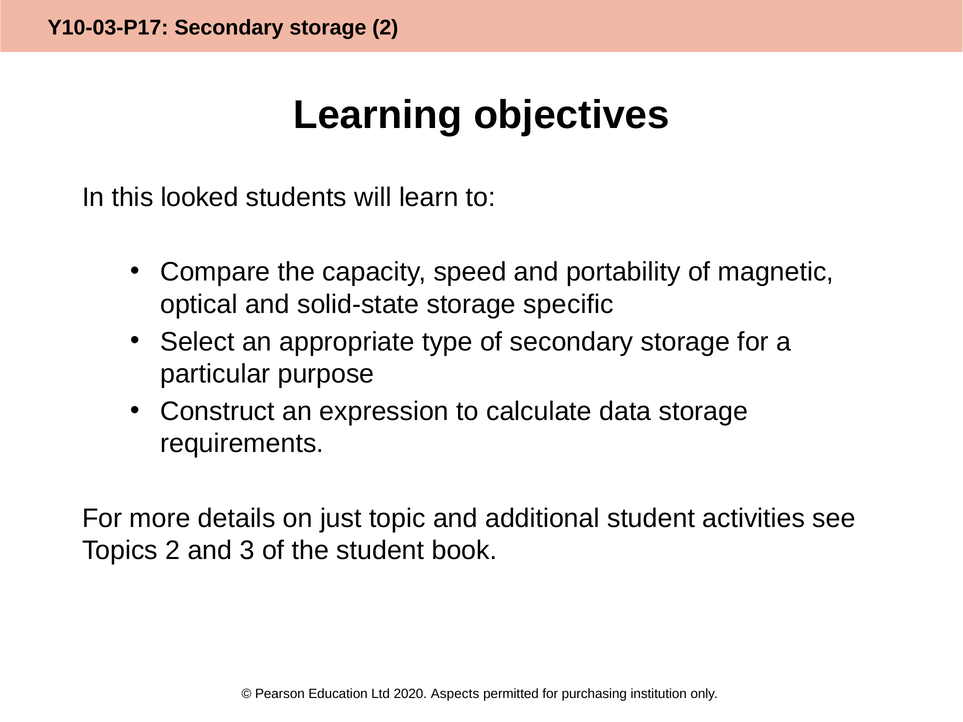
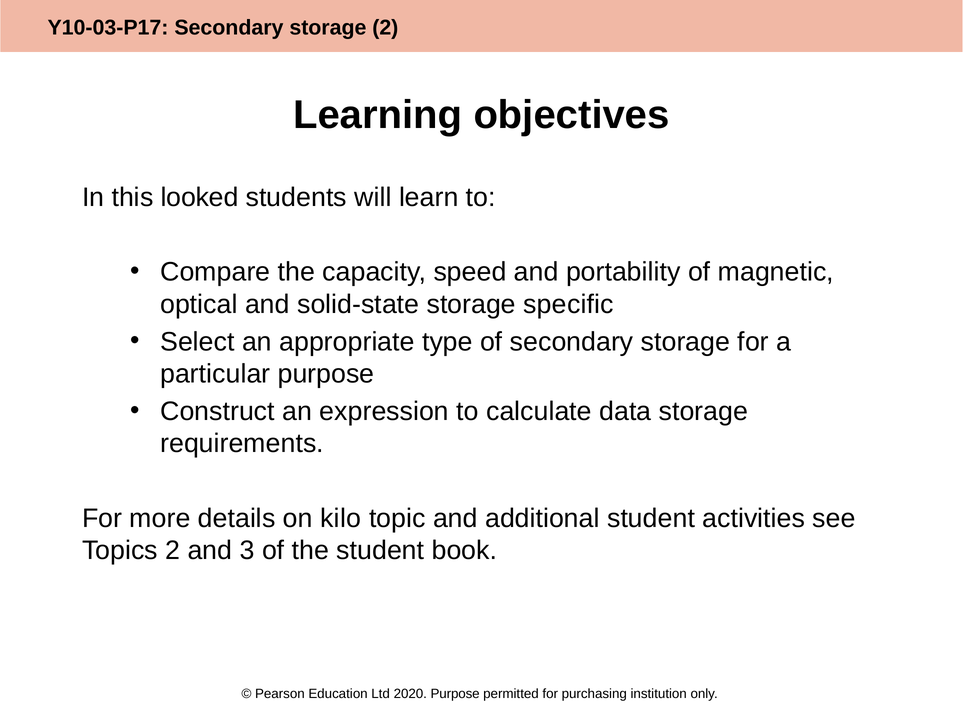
just: just -> kilo (341, 518)
2020 Aspects: Aspects -> Purpose (455, 694)
